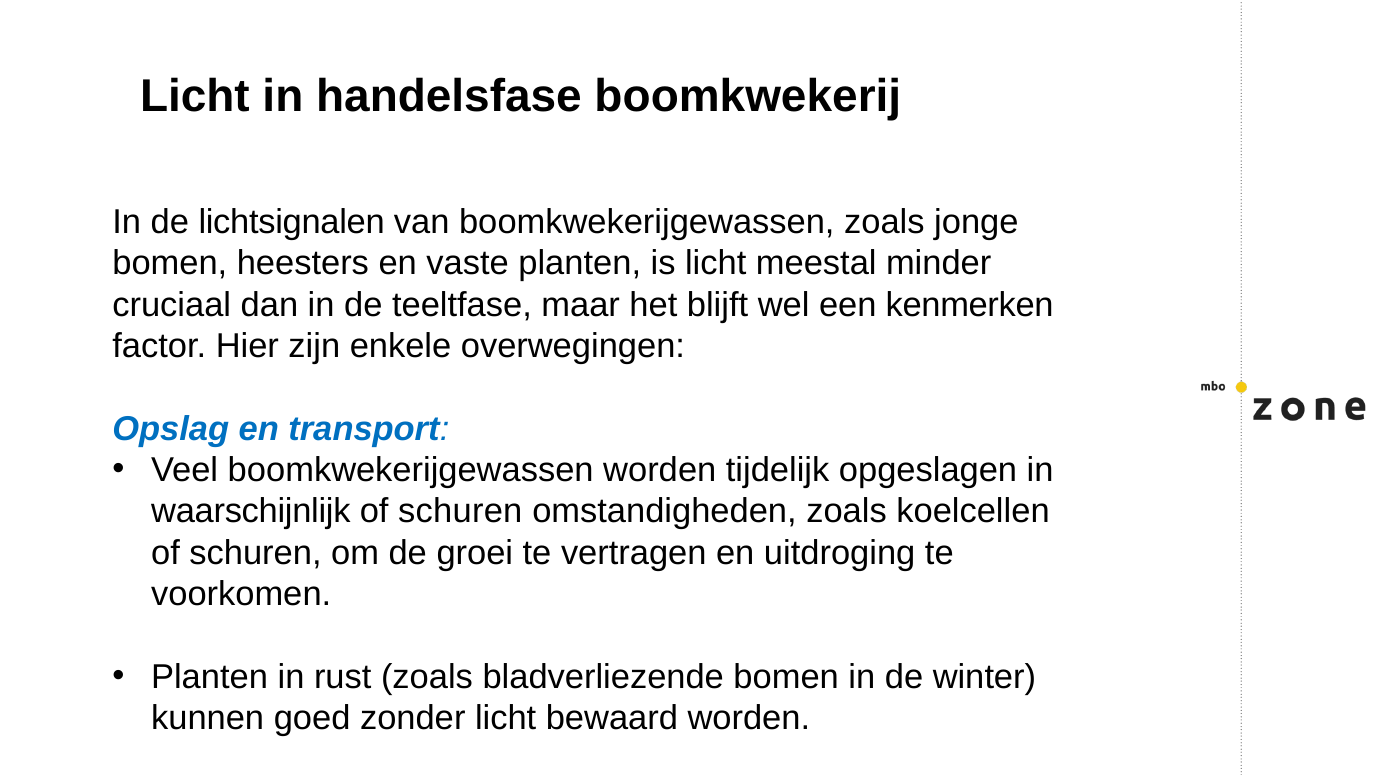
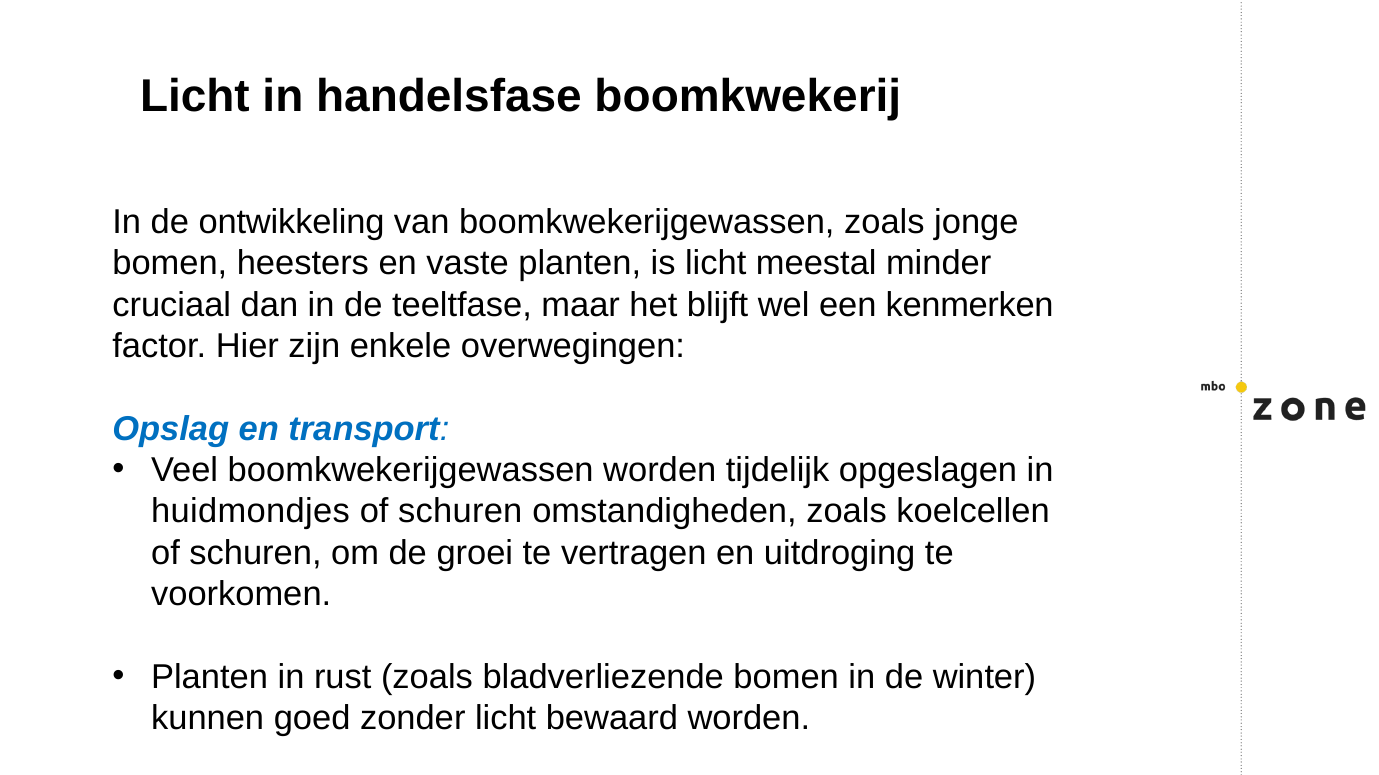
lichtsignalen: lichtsignalen -> ontwikkeling (292, 222)
waarschijnlijk: waarschijnlijk -> huidmondjes (251, 512)
